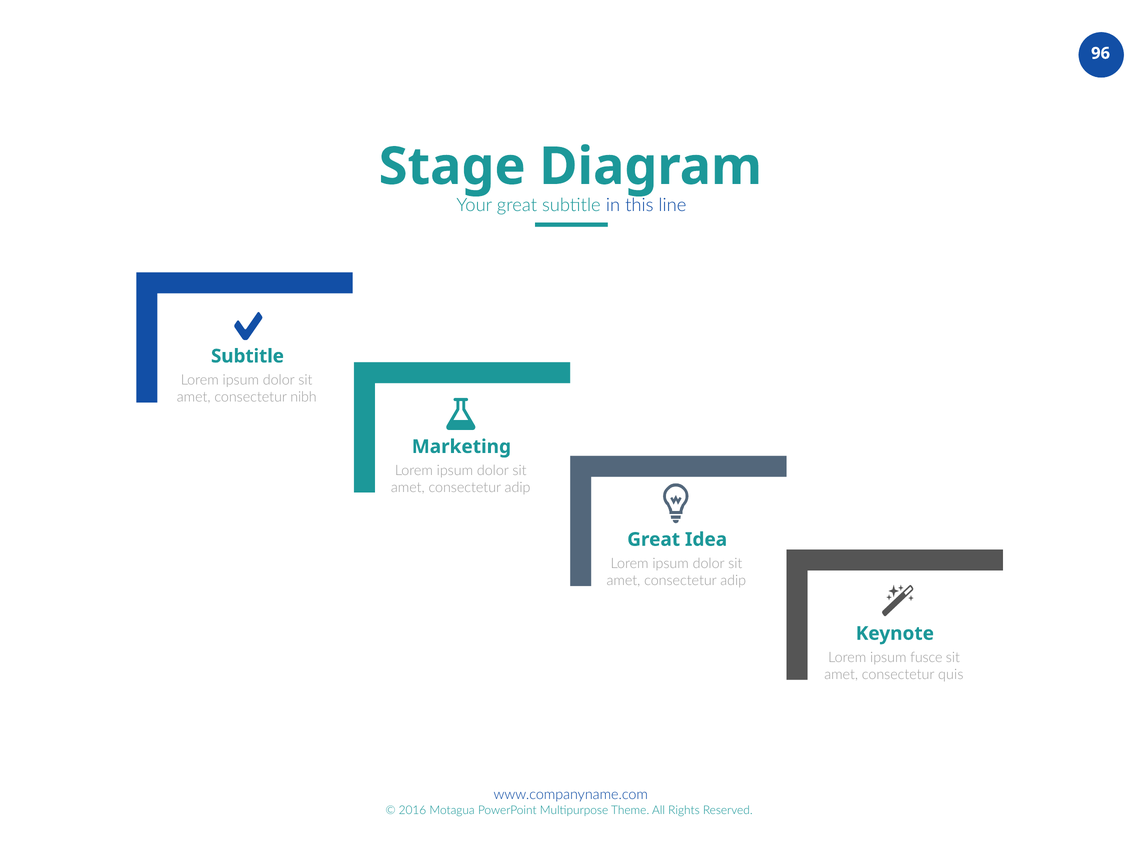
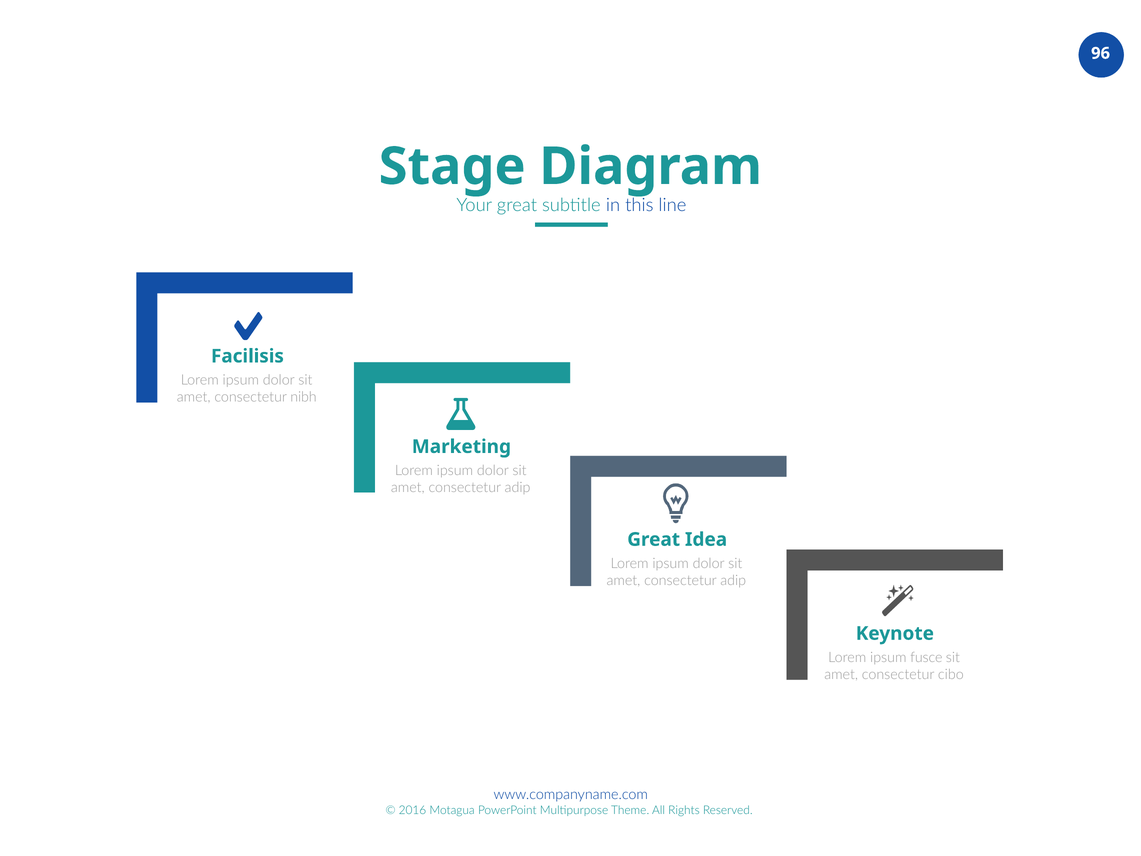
Subtitle: Subtitle -> Facilisis (247, 356)
quis: quis -> cibo (951, 674)
